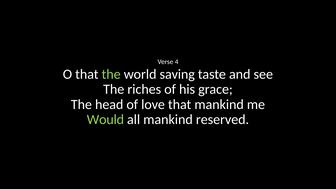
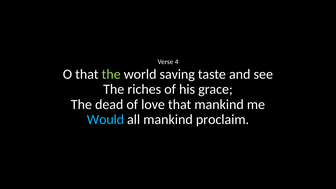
head: head -> dead (109, 104)
Would colour: light green -> light blue (105, 120)
reserved: reserved -> proclaim (222, 120)
